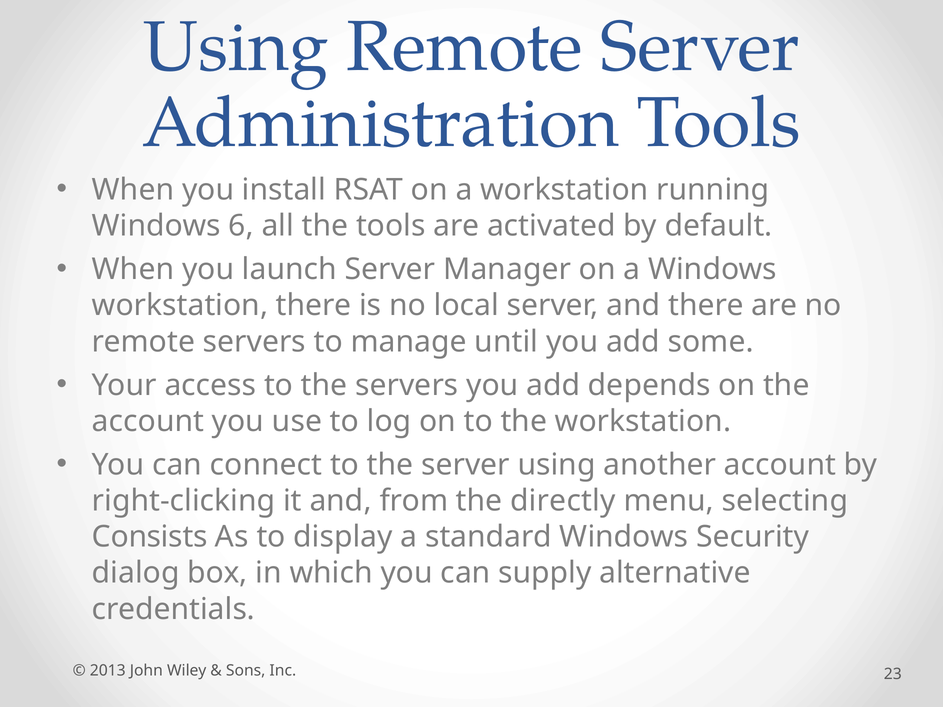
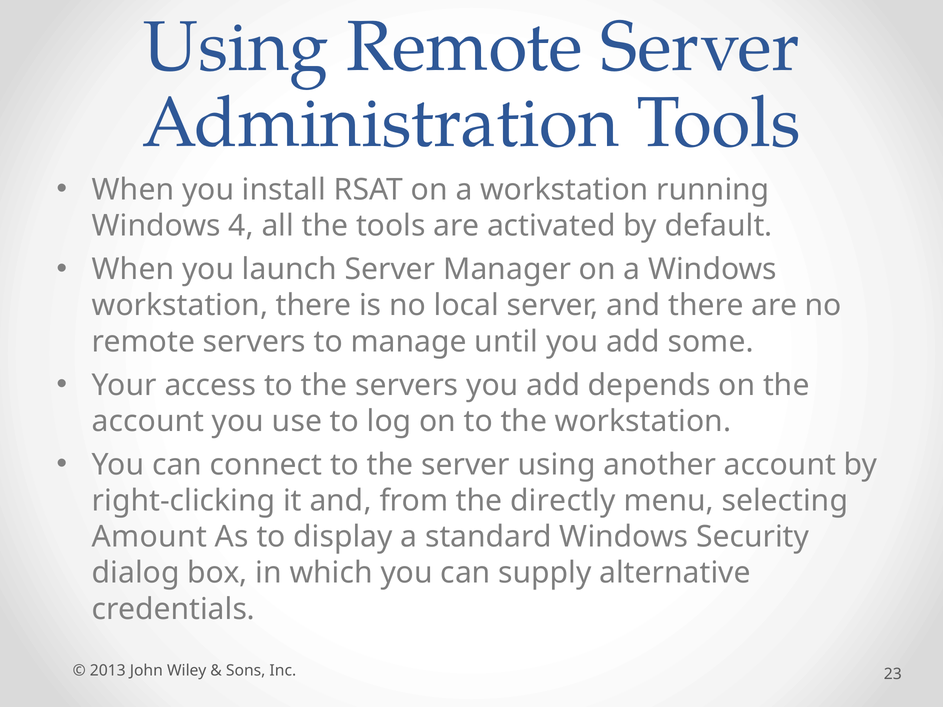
6: 6 -> 4 (241, 226)
Consists: Consists -> Amount (149, 537)
